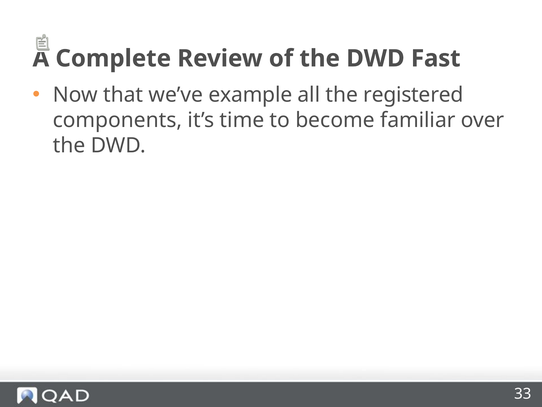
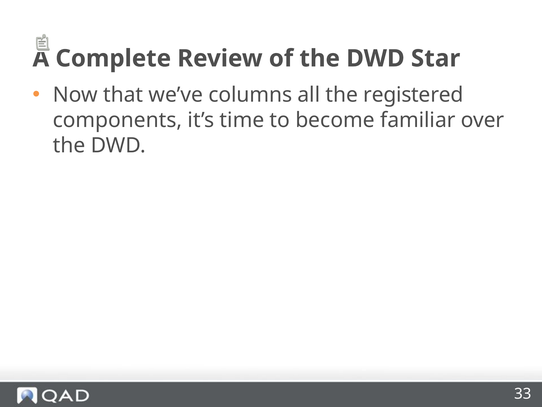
Fast: Fast -> Star (436, 58)
example: example -> columns (250, 95)
